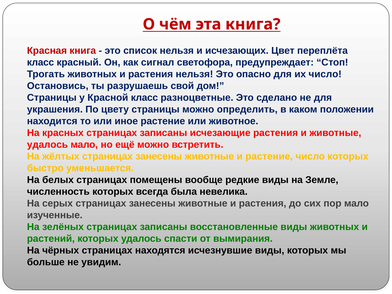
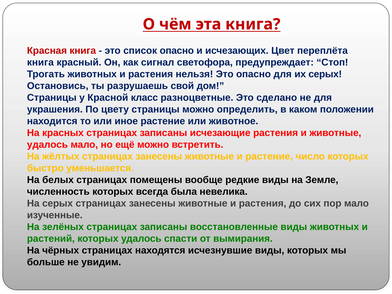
список нельзя: нельзя -> опасно (177, 51)
класс: класс -> книга (40, 62)
их число: число -> серых (325, 74)
